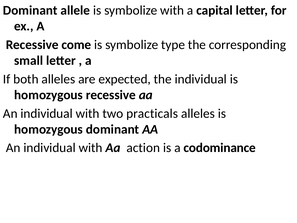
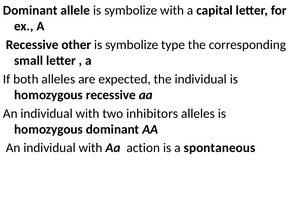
come: come -> other (76, 45)
practicals: practicals -> inhibitors (152, 113)
codominance: codominance -> spontaneous (220, 148)
